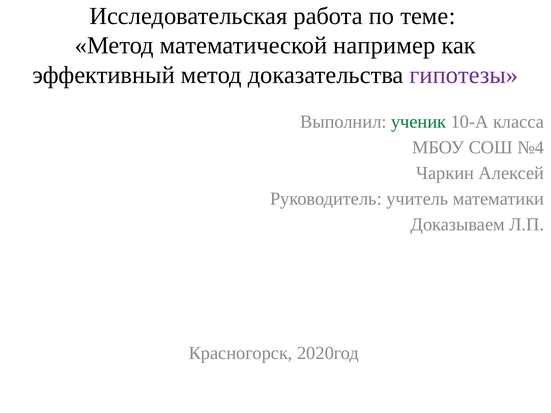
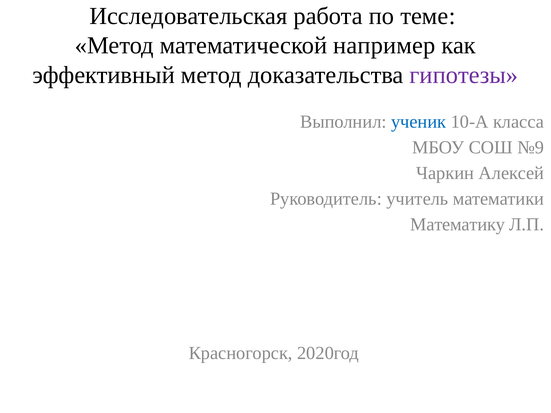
ученик colour: green -> blue (419, 122)
№4: №4 -> №9 (531, 148)
Доказываем: Доказываем -> Математику (458, 225)
